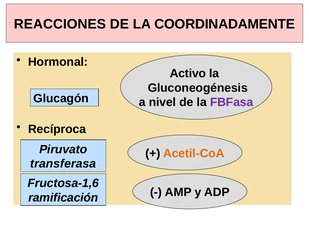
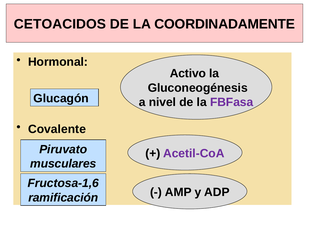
REACCIONES: REACCIONES -> CETOACIDOS (60, 24)
Recíproca: Recíproca -> Covalente (57, 130)
Acetil-CoA colour: orange -> purple (194, 154)
transferasa: transferasa -> musculares (63, 164)
